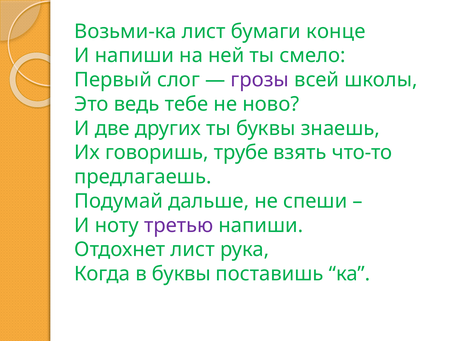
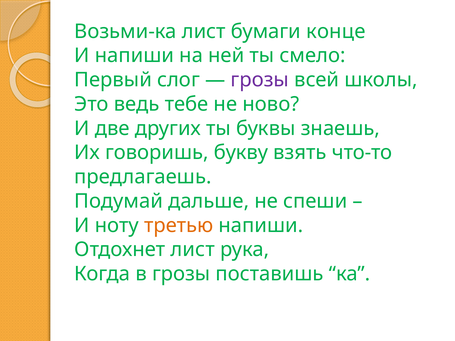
трубе: трубе -> букву (241, 153)
третью colour: purple -> orange (179, 226)
в буквы: буквы -> грозы (181, 274)
